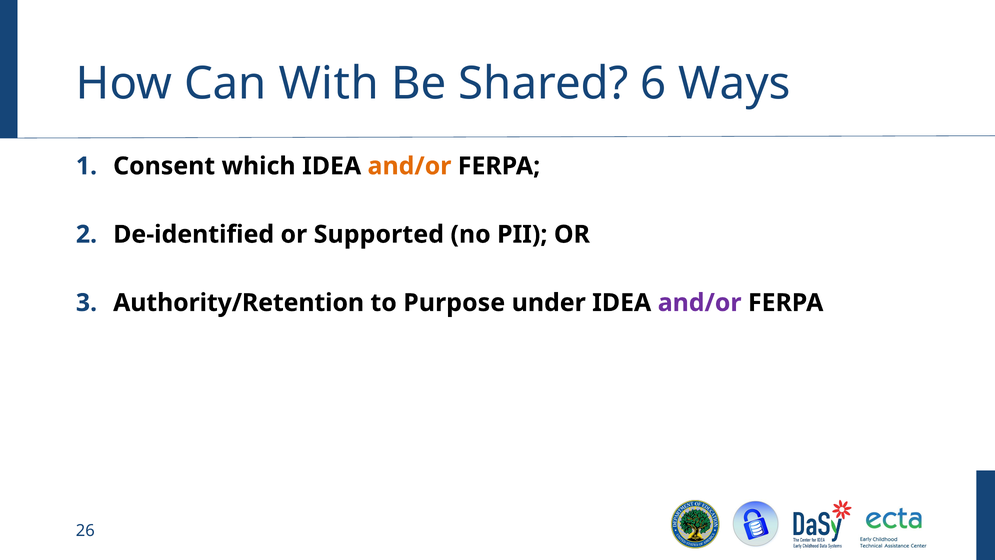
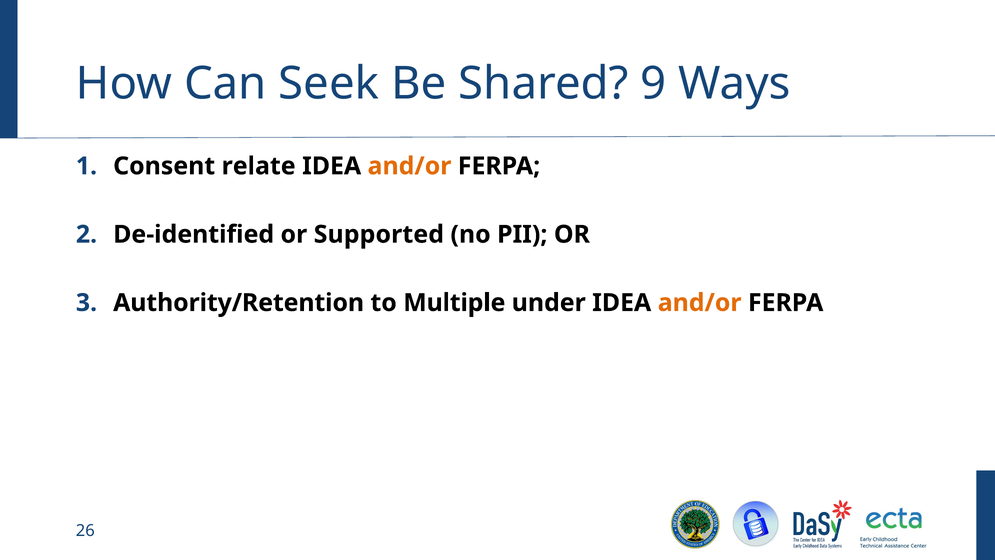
With: With -> Seek (329, 84)
6: 6 -> 9 (653, 84)
which: which -> relate (259, 166)
Purpose: Purpose -> Multiple (454, 303)
and/or colour: purple -> orange (700, 303)
